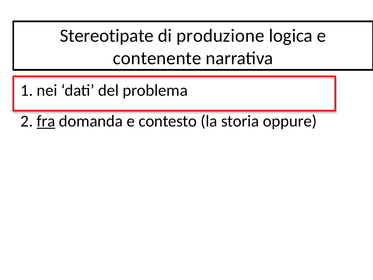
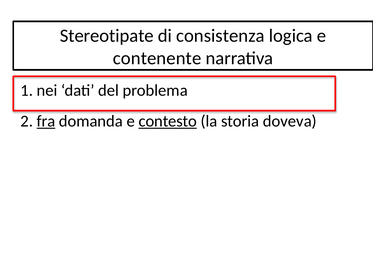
produzione: produzione -> consistenza (220, 36)
contesto underline: none -> present (168, 121)
oppure: oppure -> doveva (290, 121)
